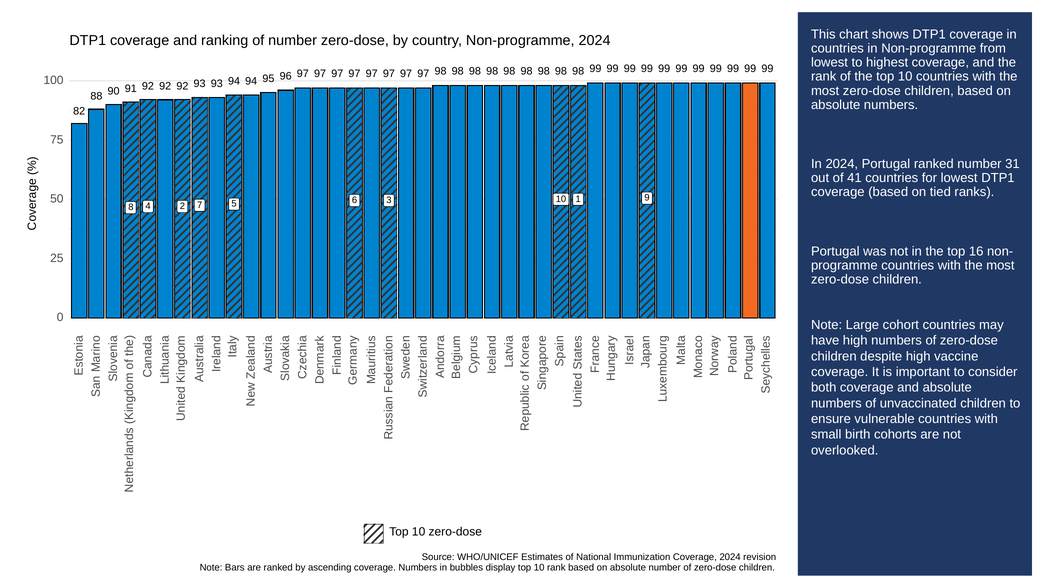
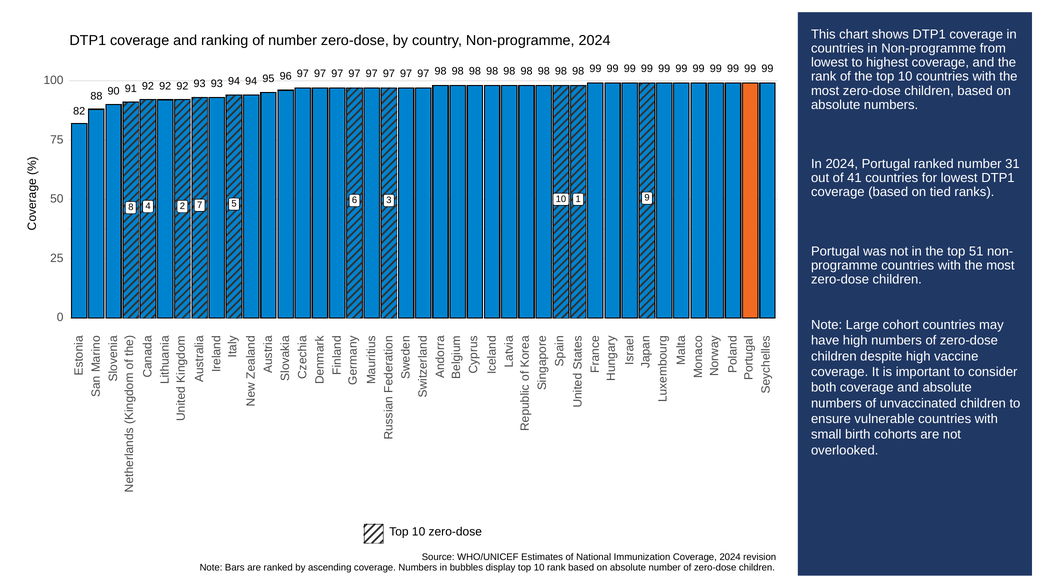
16: 16 -> 51 (976, 251)
